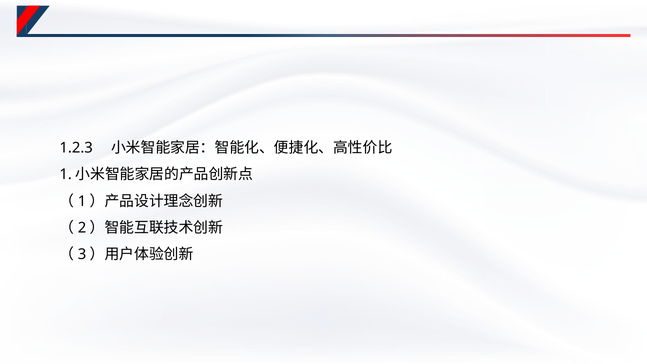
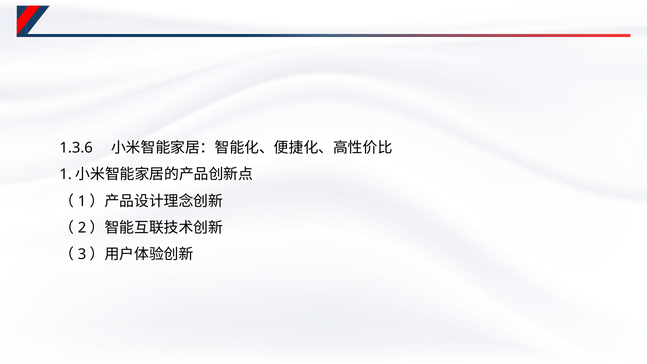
1.2.3: 1.2.3 -> 1.3.6 (76, 148)
